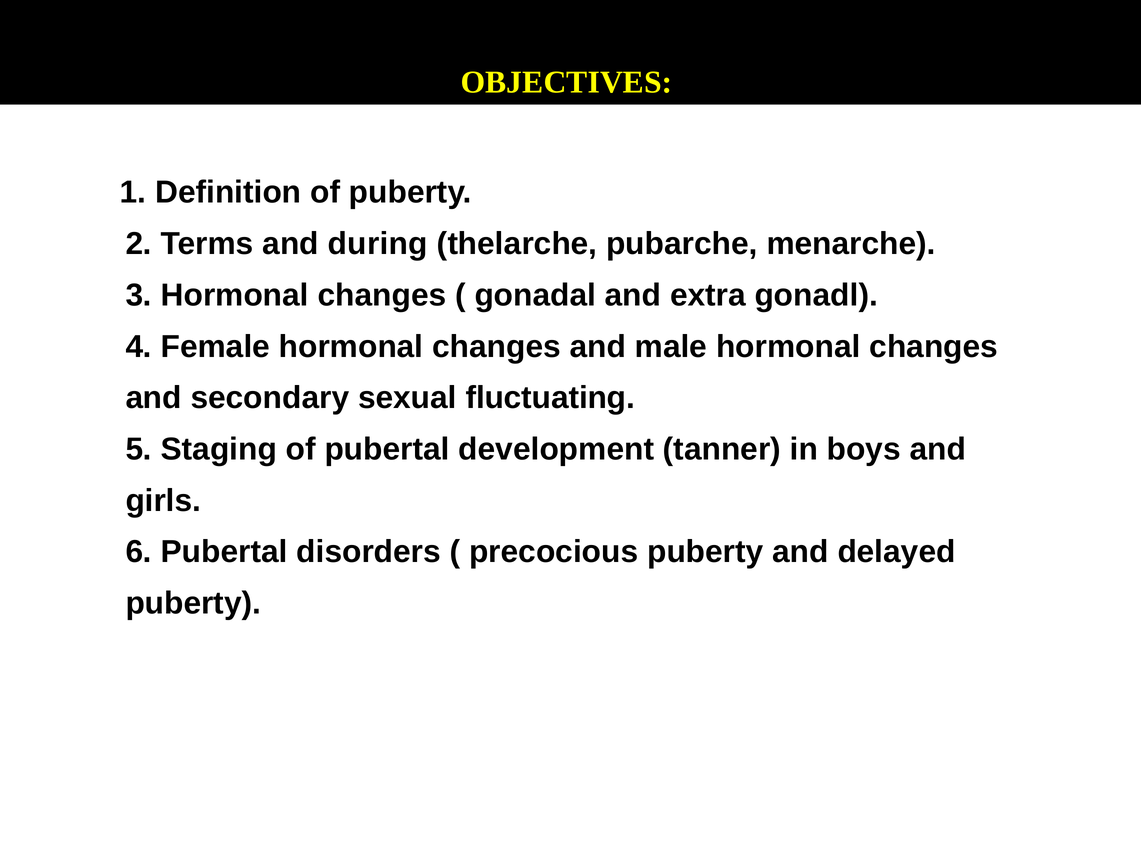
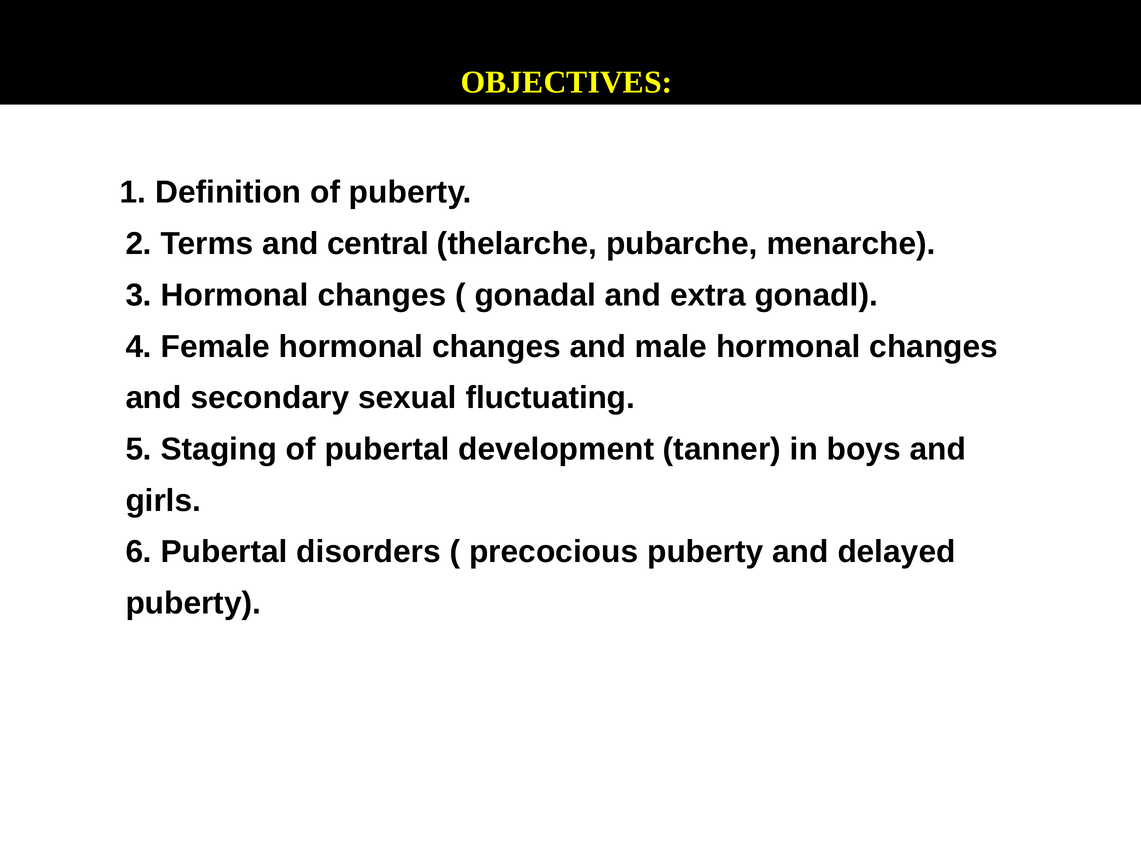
during: during -> central (378, 244)
